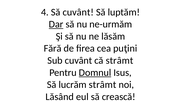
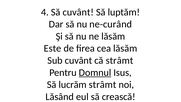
Dar underline: present -> none (56, 24)
ne-urmăm: ne-urmăm -> ne-curând (111, 24)
Fără: Fără -> Este (53, 48)
cea puţini: puţini -> lăsăm (125, 48)
